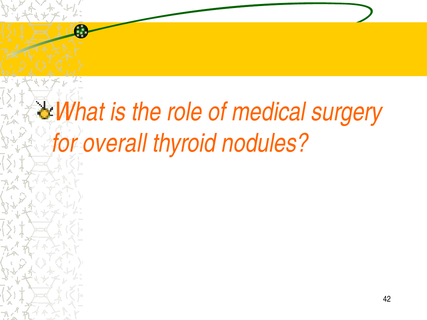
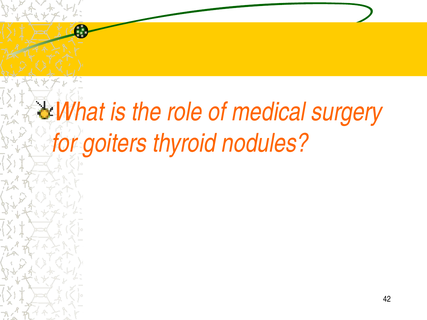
overall: overall -> goiters (115, 143)
